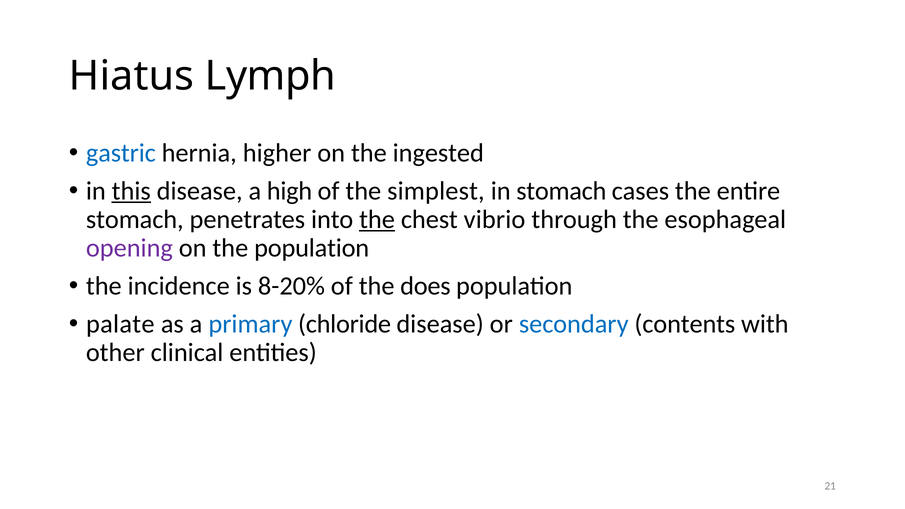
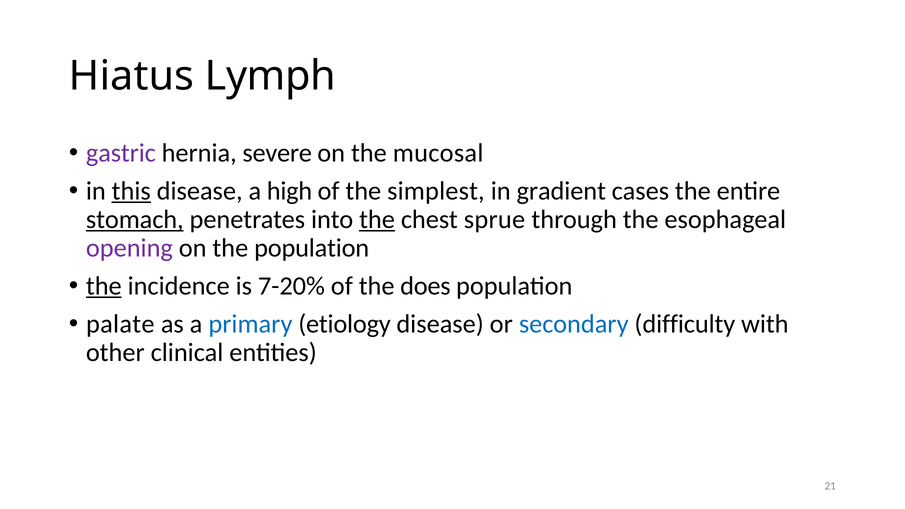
gastric colour: blue -> purple (121, 153)
higher: higher -> severe (277, 153)
ingested: ingested -> mucosal (438, 153)
in stomach: stomach -> gradient (561, 191)
stomach underline: none -> present (135, 219)
vibrio: vibrio -> sprue (495, 219)
the underline: none -> present (104, 286)
8-20%: 8-20% -> 7-20% (291, 286)
chloride: chloride -> etiology (345, 324)
contents: contents -> difficulty (685, 324)
